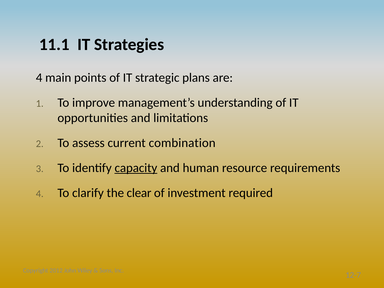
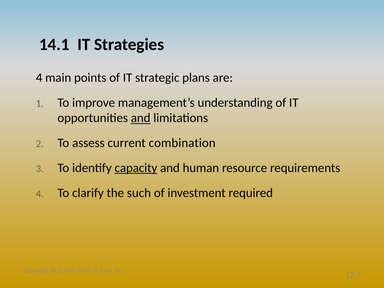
11.1: 11.1 -> 14.1 (54, 44)
and underline: none -> present (141, 118)
clear: clear -> such (139, 193)
